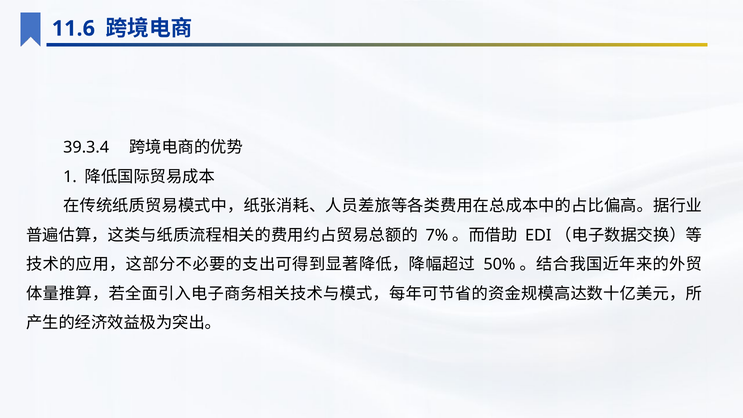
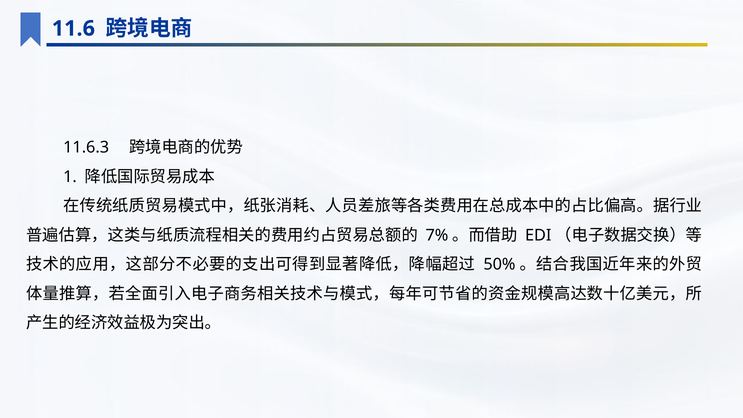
39.3.4: 39.3.4 -> 11.6.3 (86, 148)
